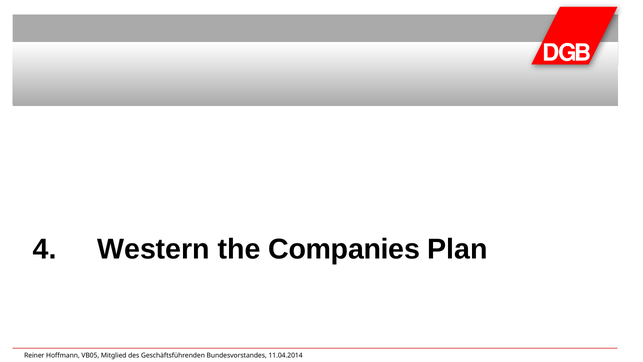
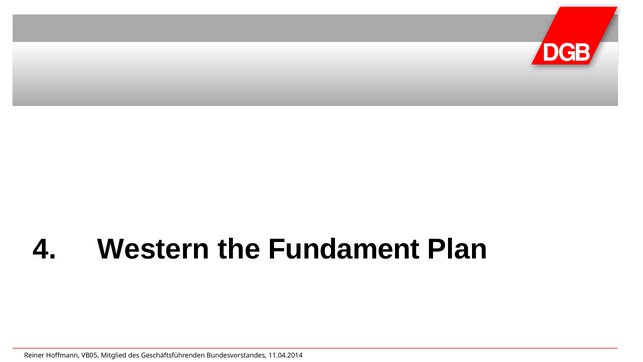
Companies: Companies -> Fundament (344, 249)
